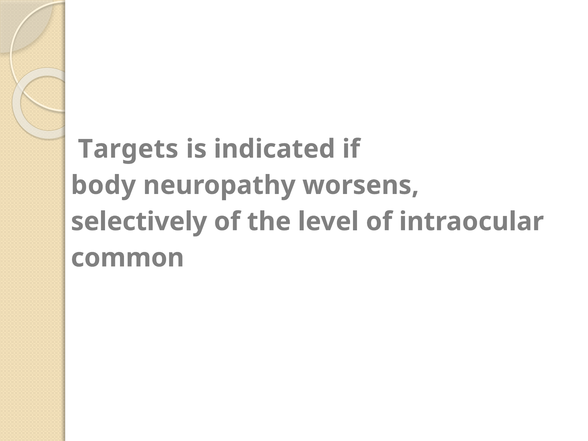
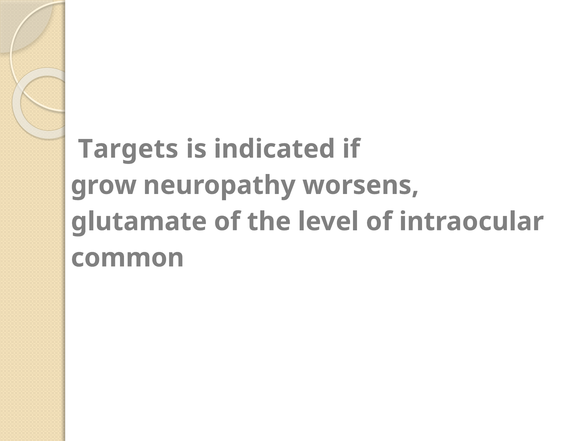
body: body -> grow (104, 185)
selectively: selectively -> glutamate (139, 222)
